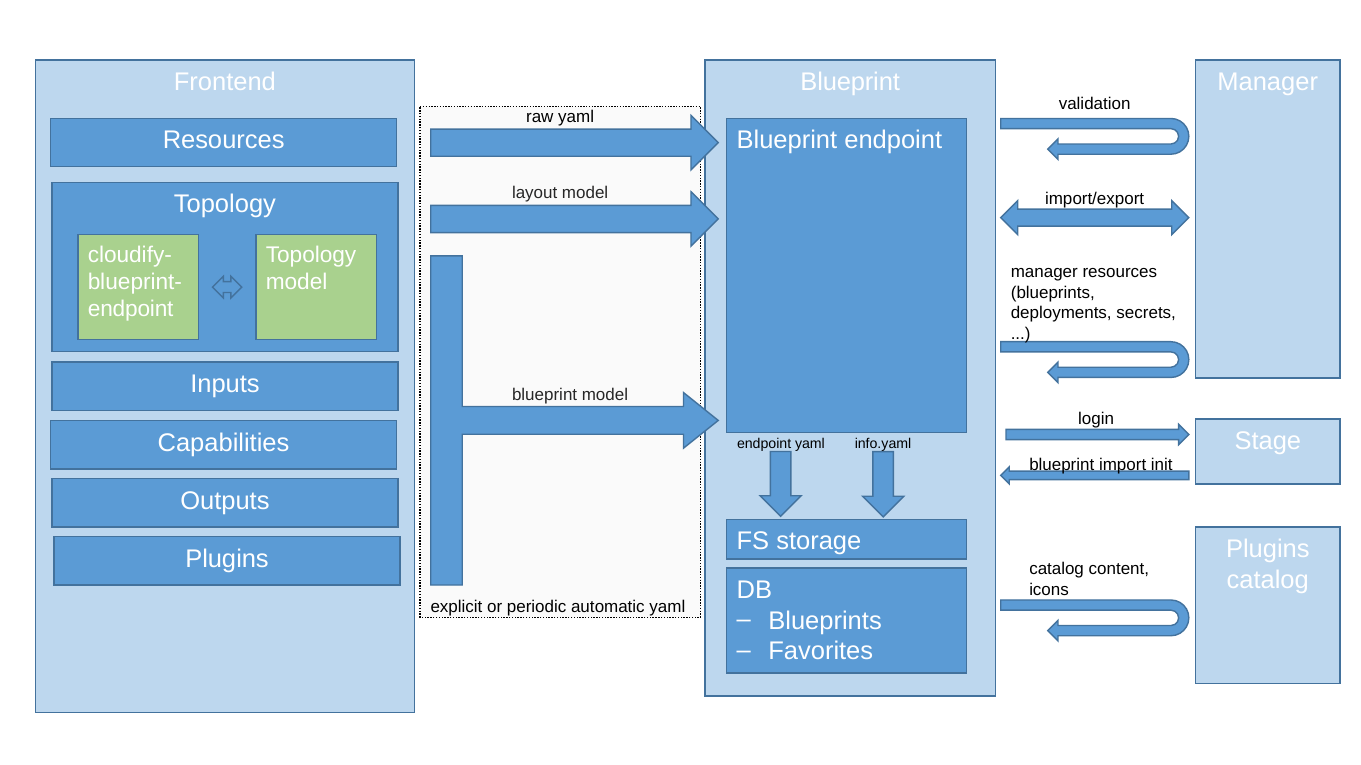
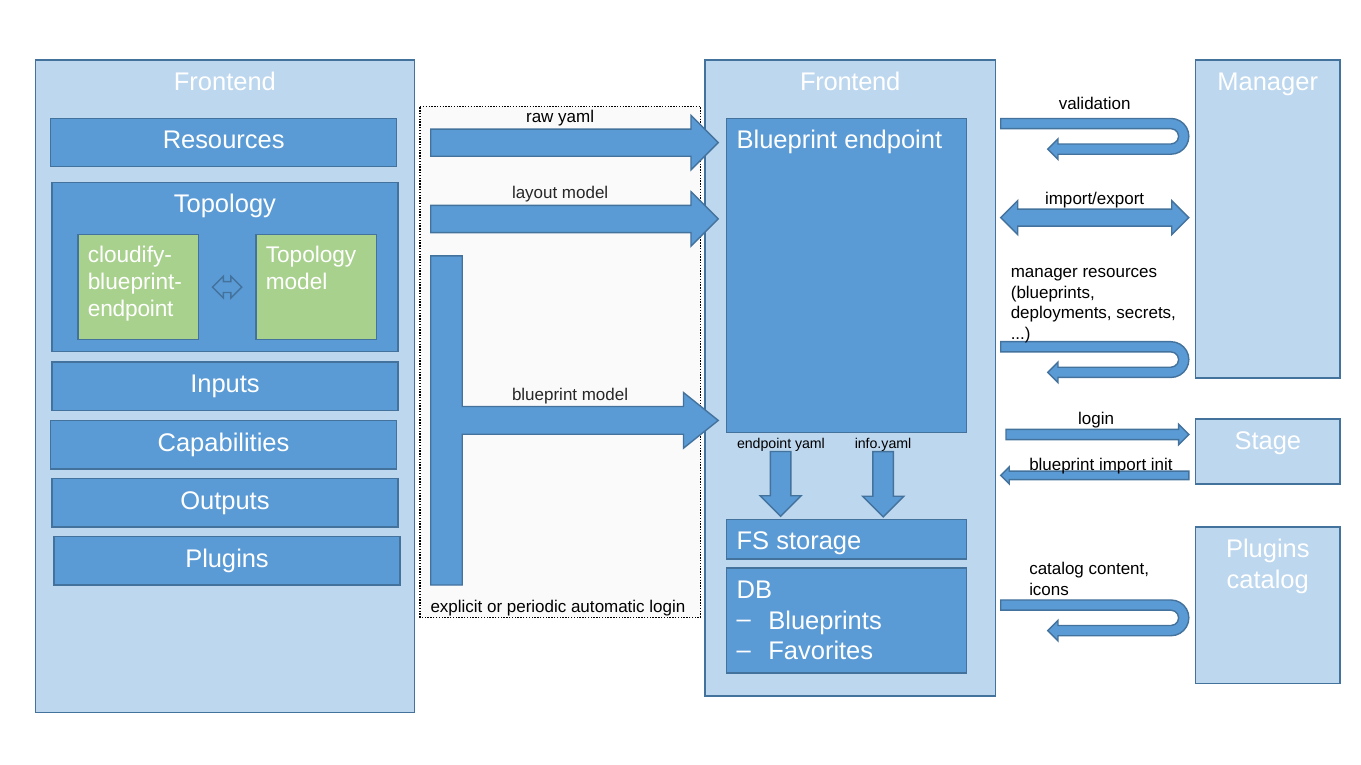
Blueprint: Blueprint -> Frontend (850, 82)
automatic yaml: yaml -> login (667, 607)
